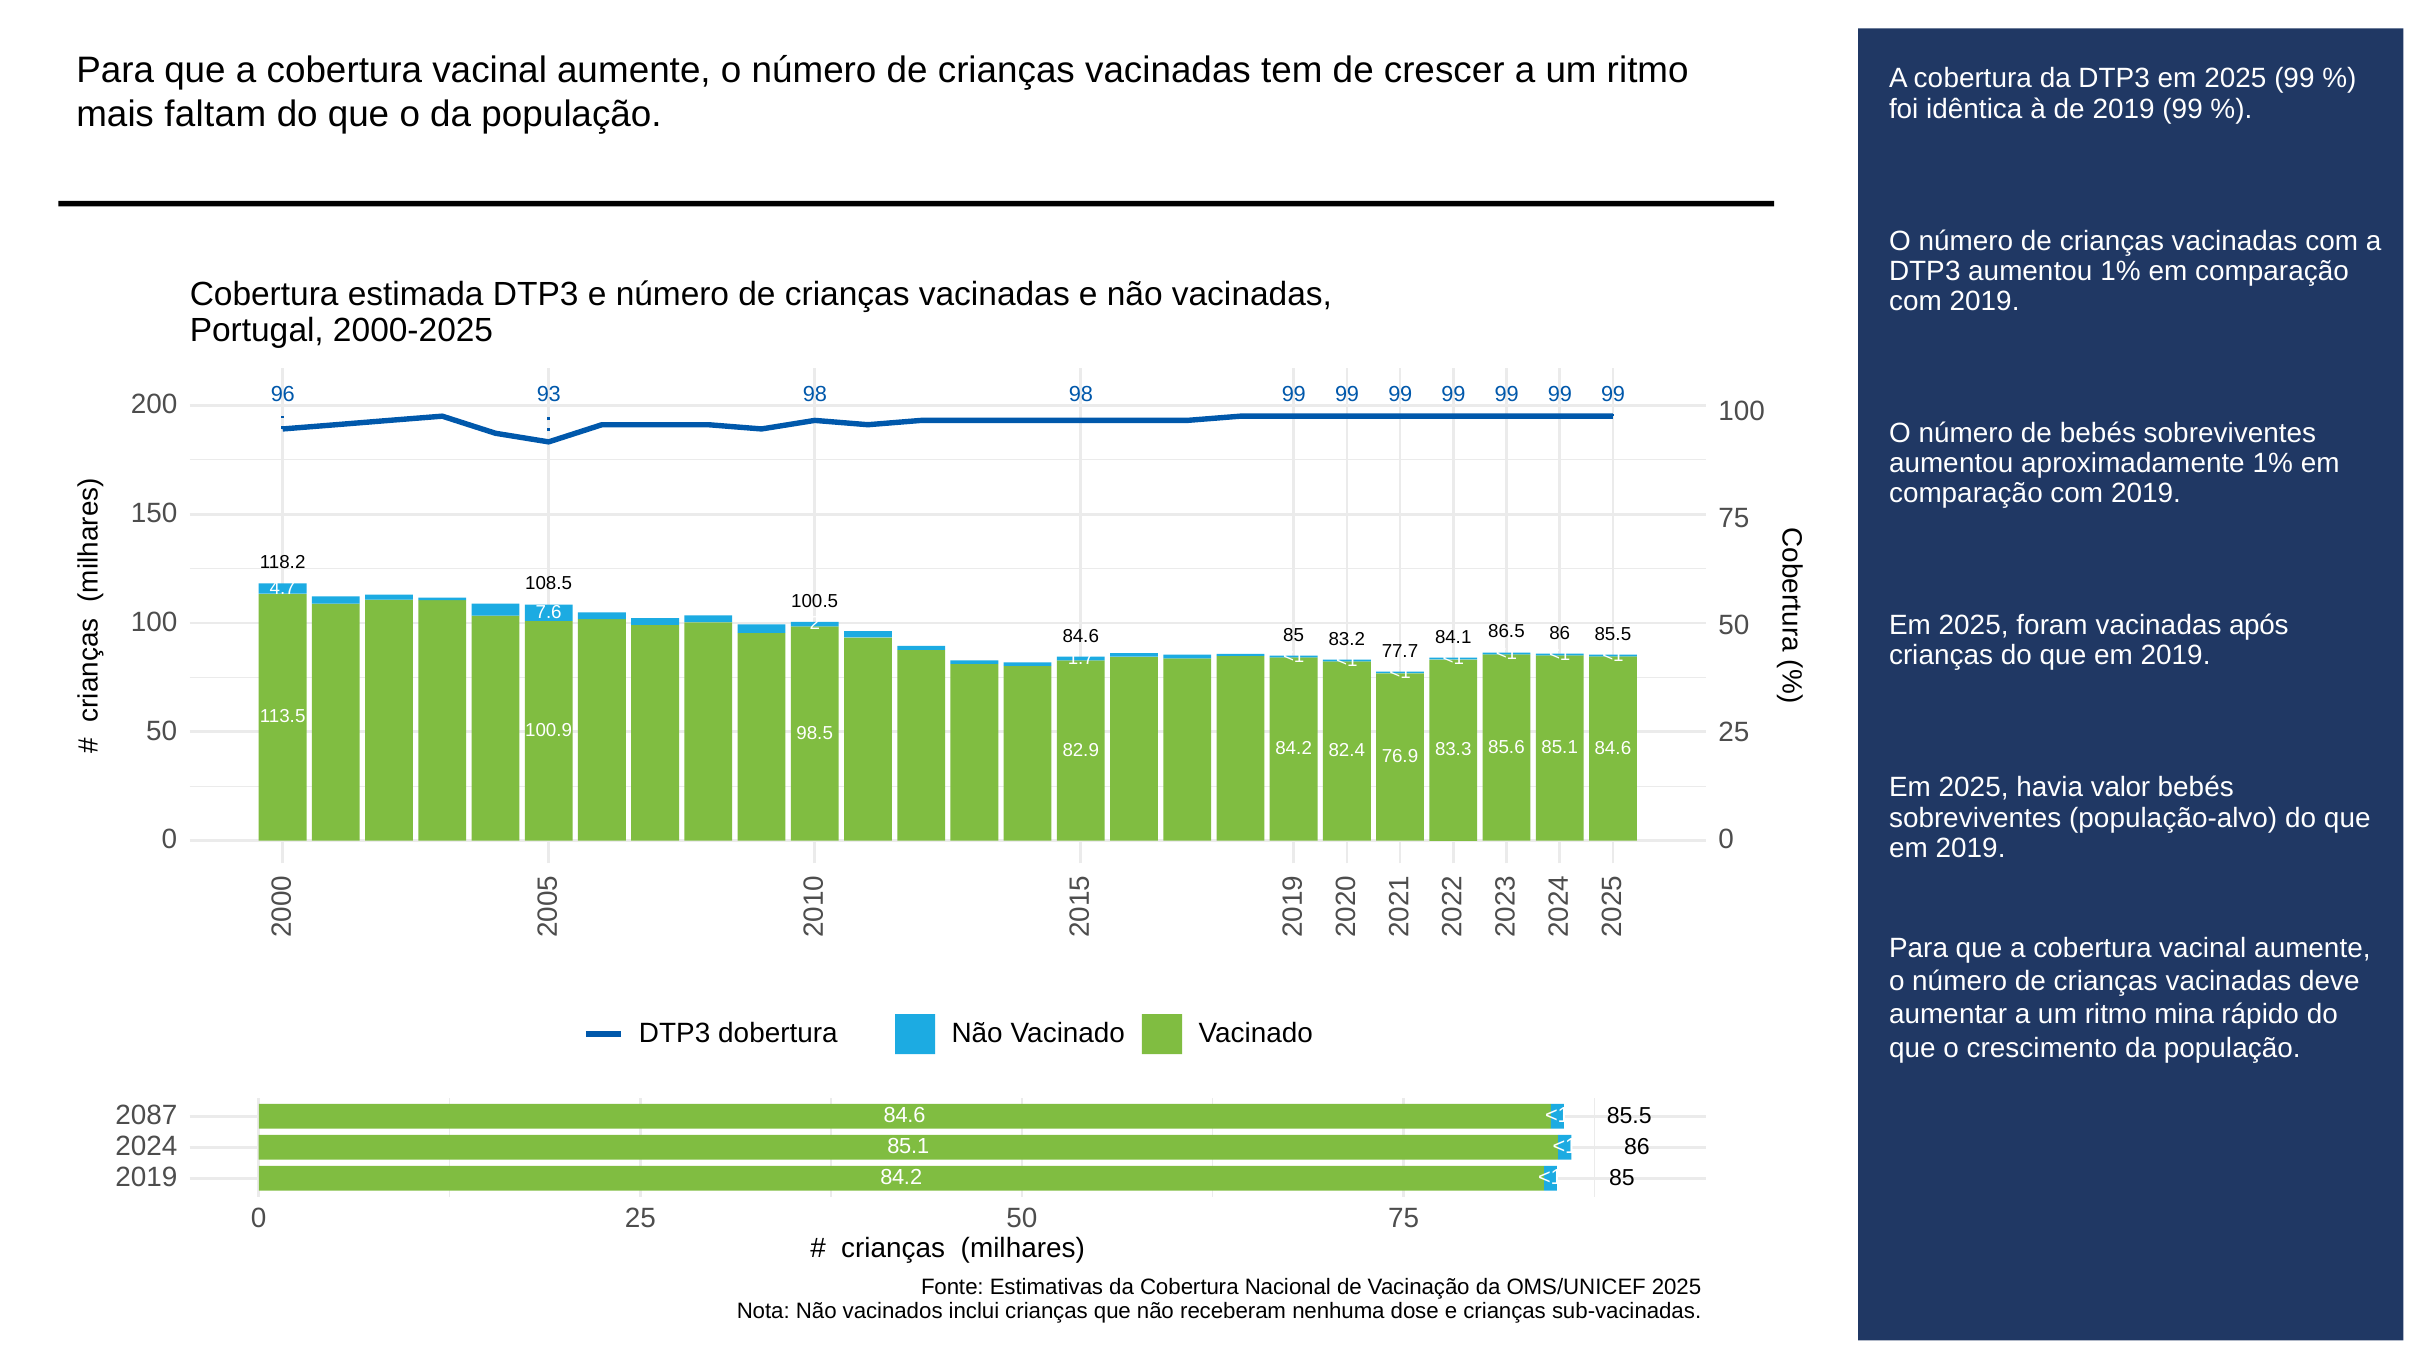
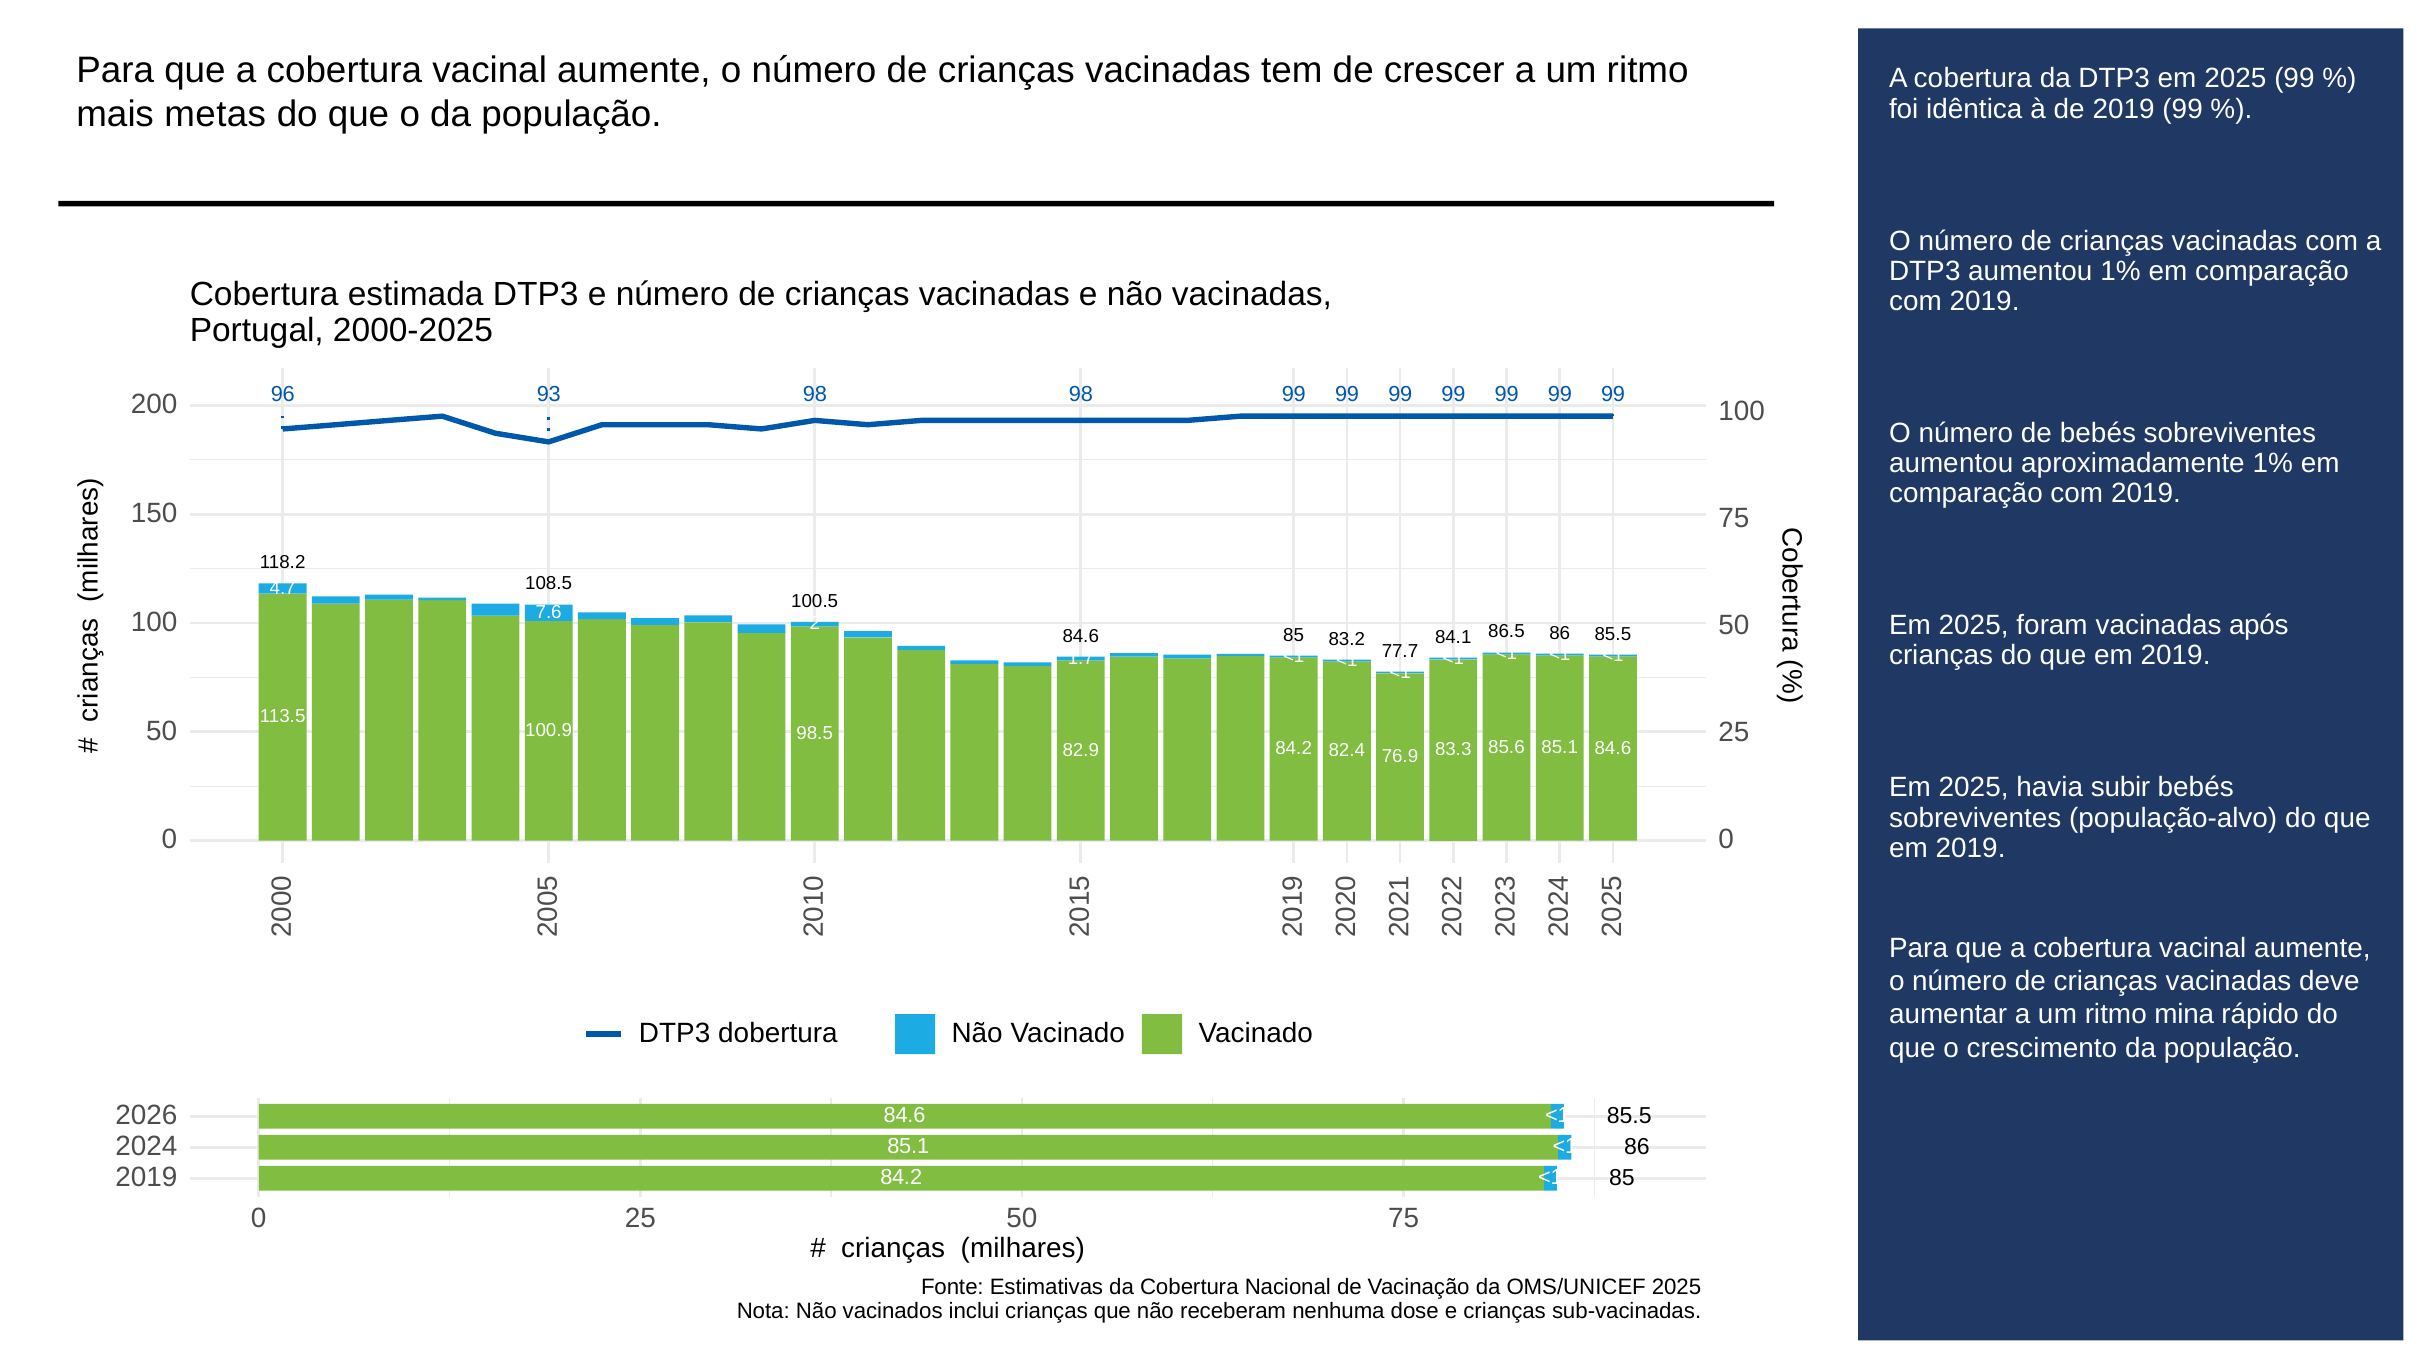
faltam: faltam -> metas (215, 114)
valor: valor -> subir (2121, 788)
2087: 2087 -> 2026 (146, 1115)
